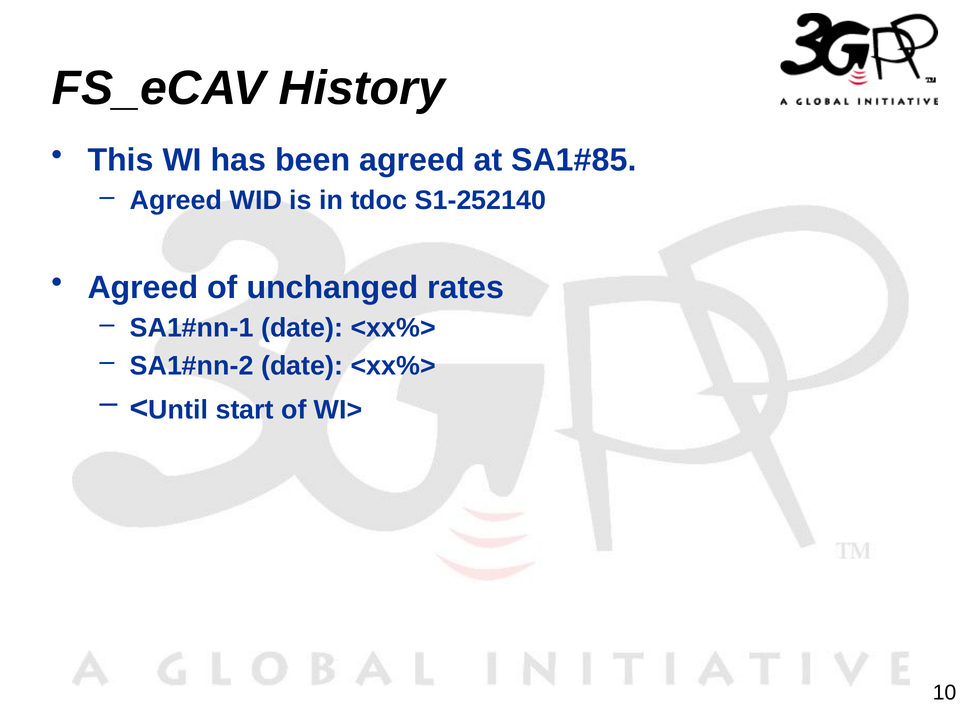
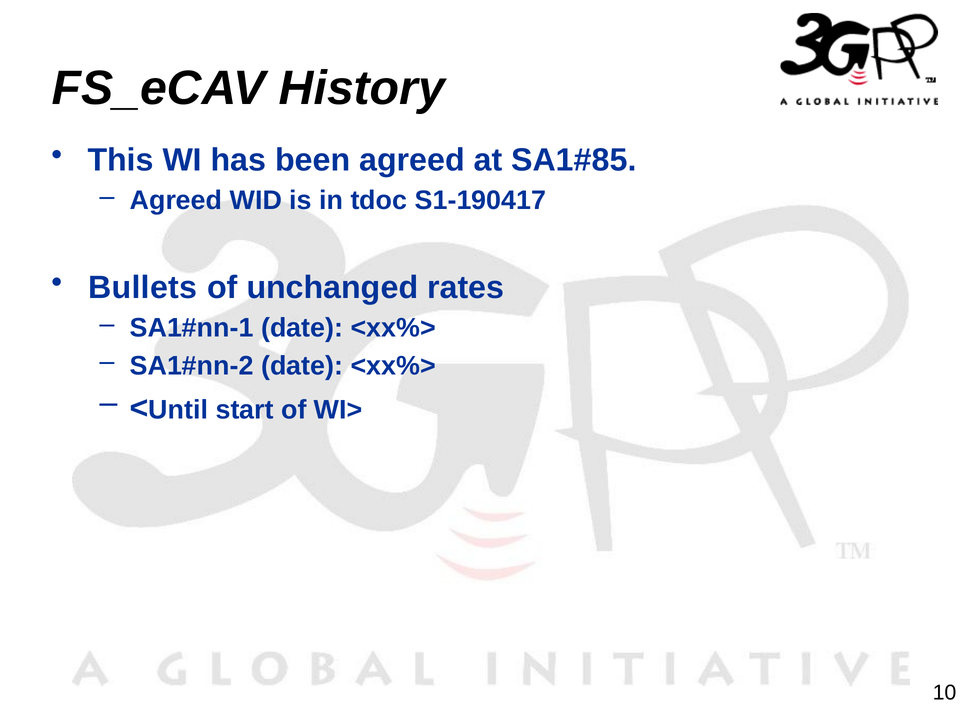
S1-252140: S1-252140 -> S1-190417 (480, 201)
Agreed: Agreed -> Bullets (143, 288)
